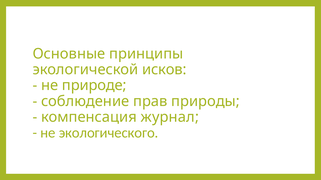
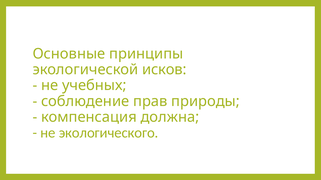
природе: природе -> учебных (94, 86)
журнал: журнал -> должна (170, 117)
